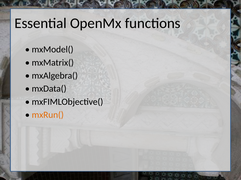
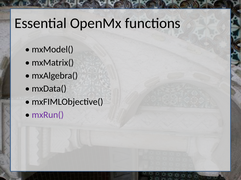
mxRun( colour: orange -> purple (48, 115)
